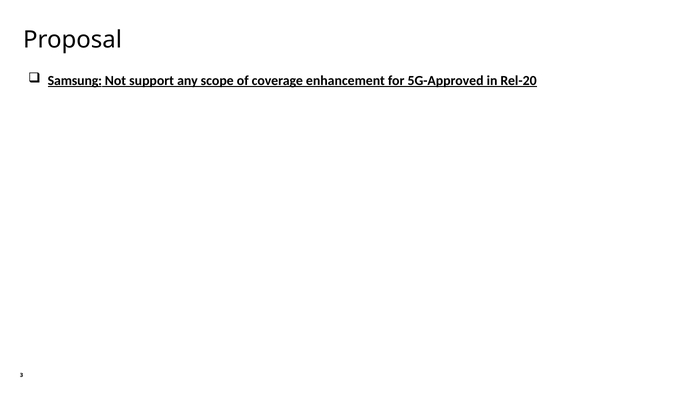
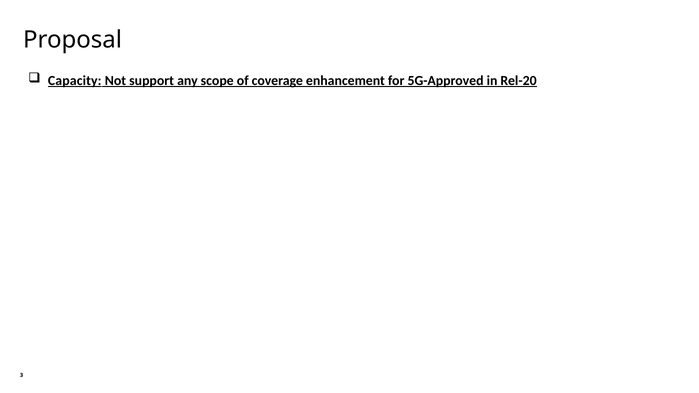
Samsung: Samsung -> Capacity (75, 81)
